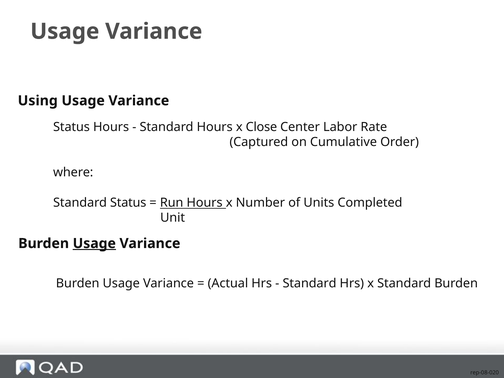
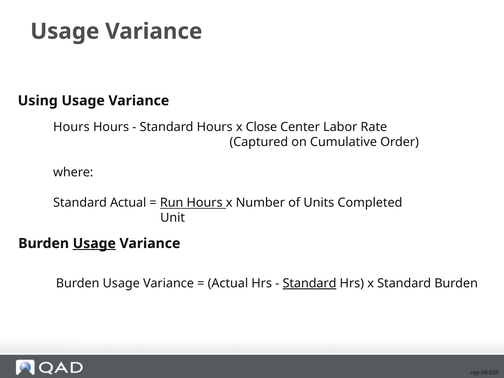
Status: Status -> Hours (71, 127)
Standard Status: Status -> Actual (128, 203)
Standard underline: none -> present (310, 283)
